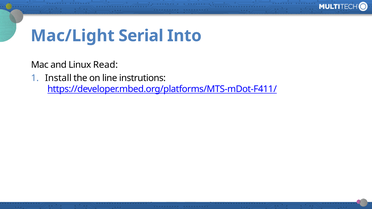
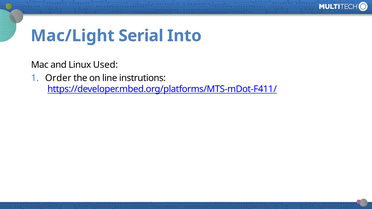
Read: Read -> Used (105, 65)
Install: Install -> Order (58, 78)
